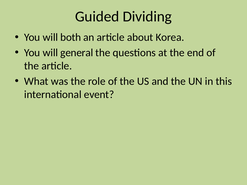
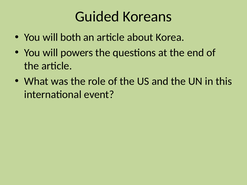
Dividing: Dividing -> Koreans (147, 16)
general: general -> powers (77, 53)
